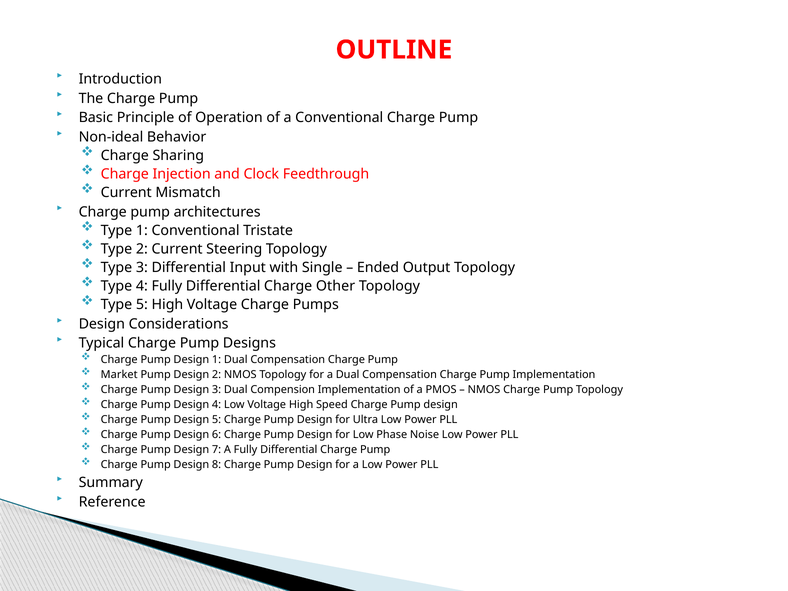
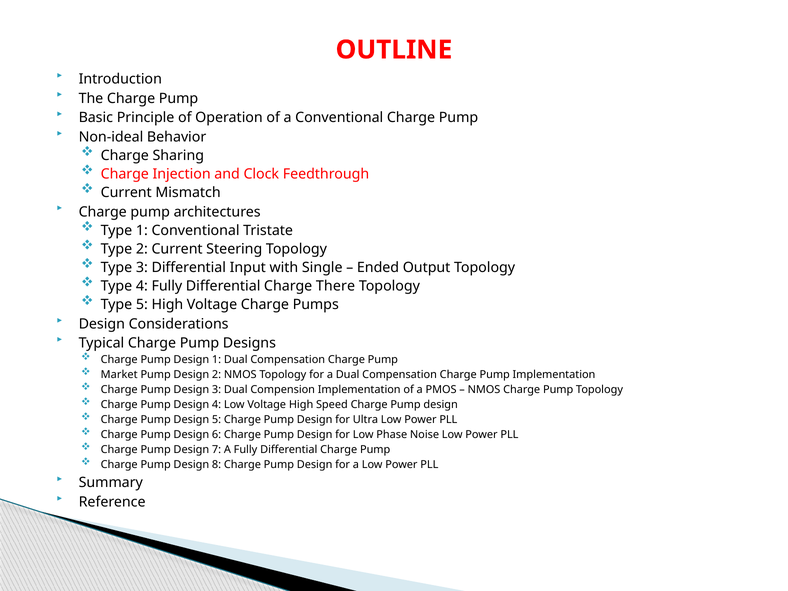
Other: Other -> There (336, 286)
